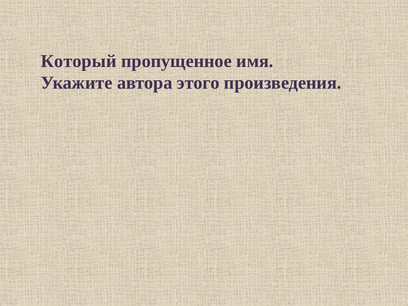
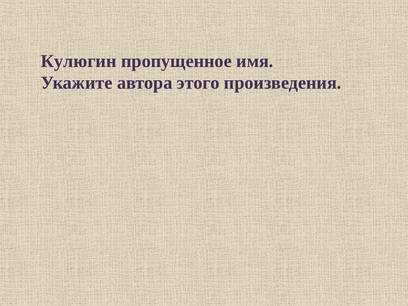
Который: Который -> Кулюгин (79, 61)
